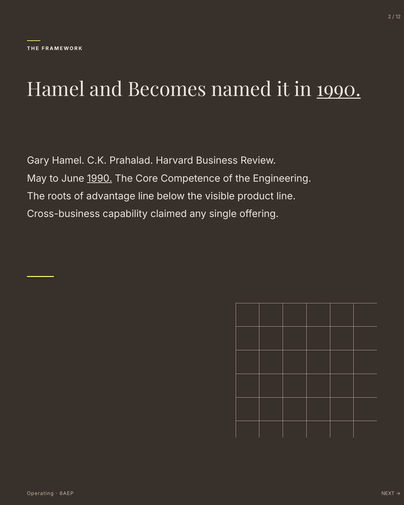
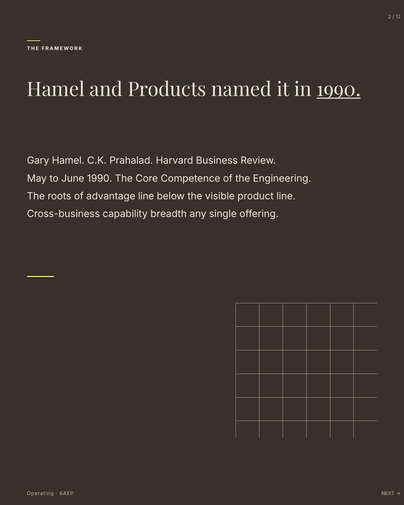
Becomes: Becomes -> Products (167, 90)
1990 underline: present -> none (100, 178)
claimed: claimed -> breadth (169, 214)
